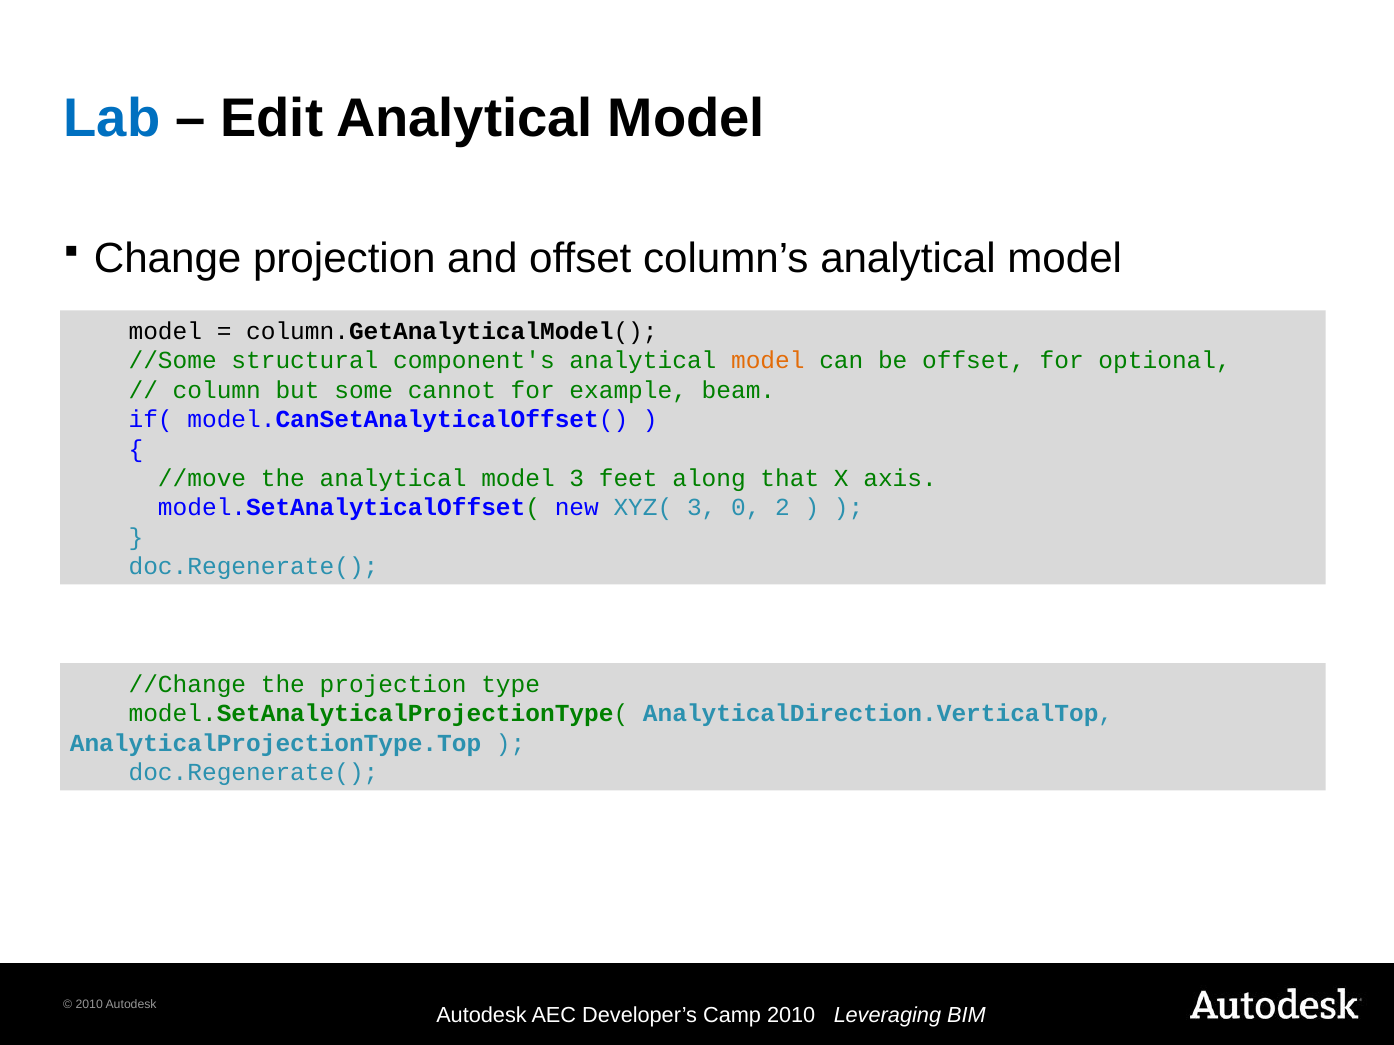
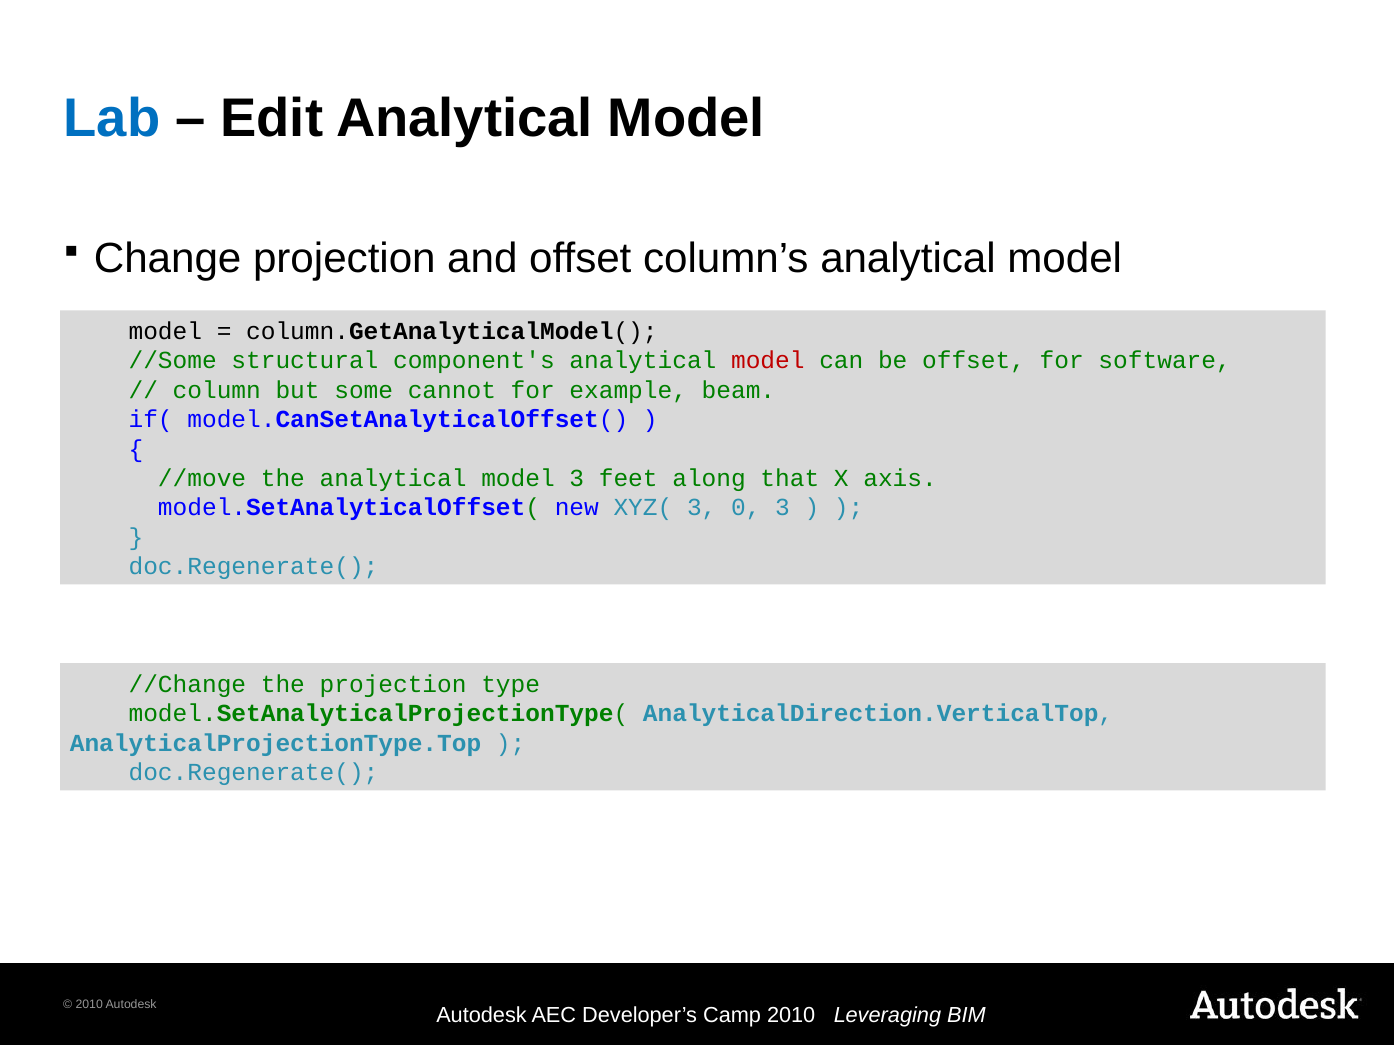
model colour: orange -> red (768, 361)
optional: optional -> software (1165, 361)
0 2: 2 -> 3 (783, 508)
